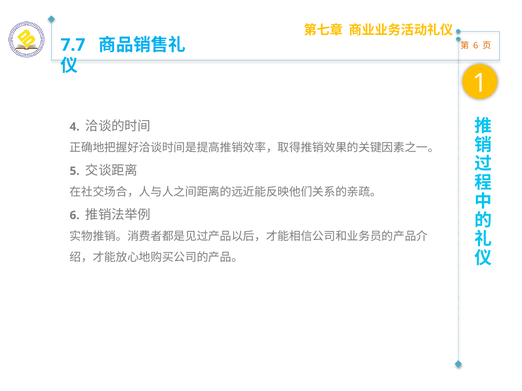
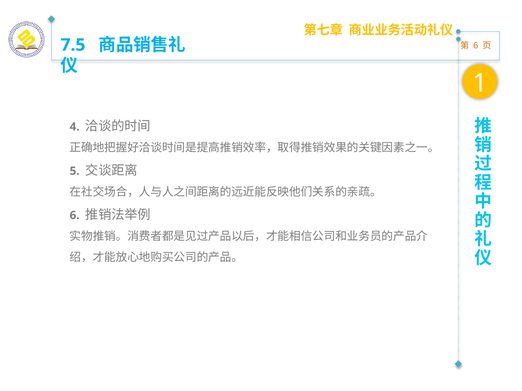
7.7: 7.7 -> 7.5 (73, 45)
